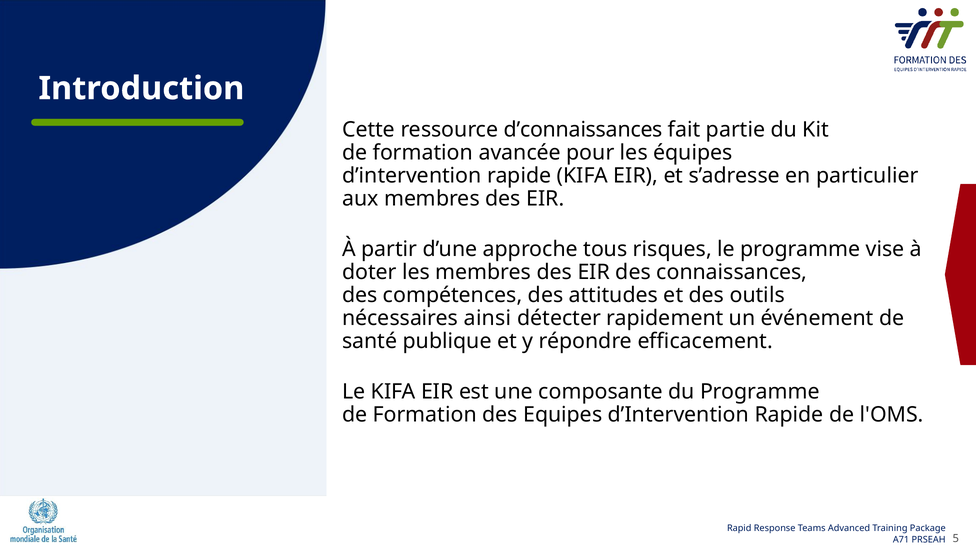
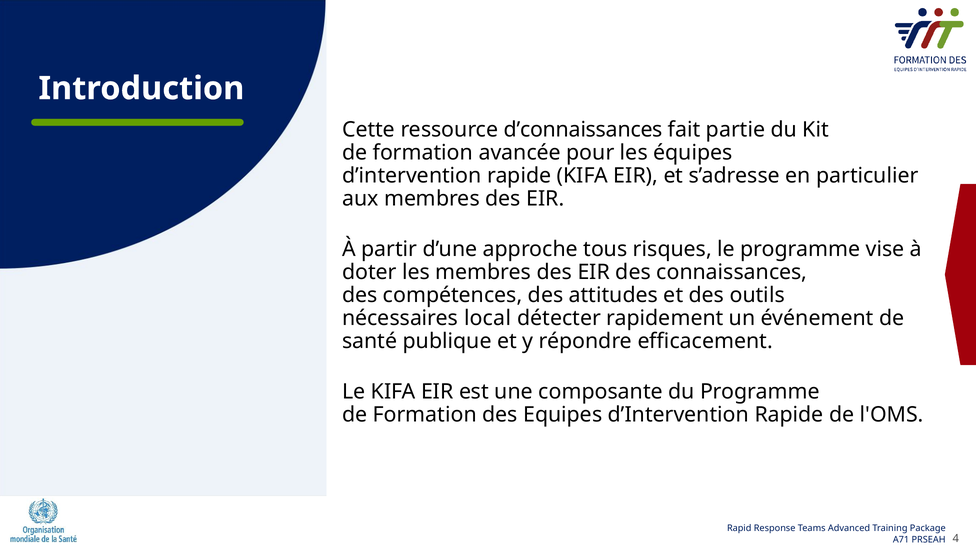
ainsi: ainsi -> local (488, 318)
5: 5 -> 4 (956, 538)
